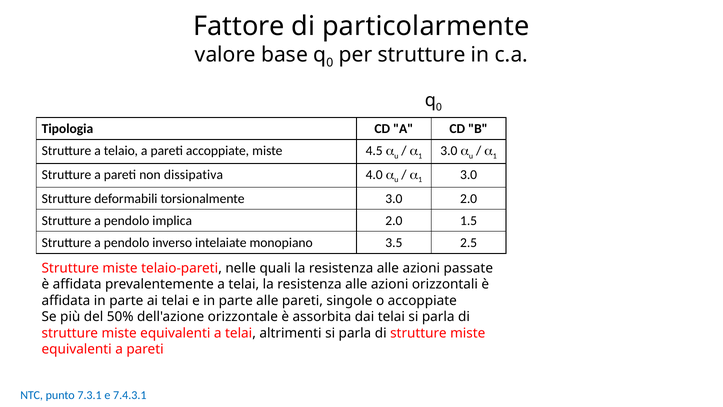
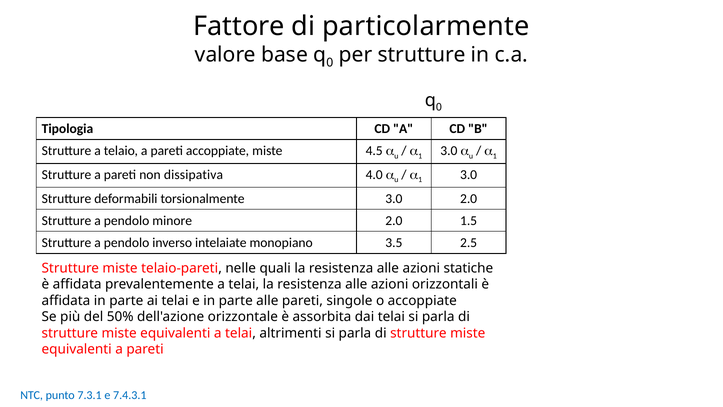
implica: implica -> minore (172, 220)
passate: passate -> statiche (468, 268)
